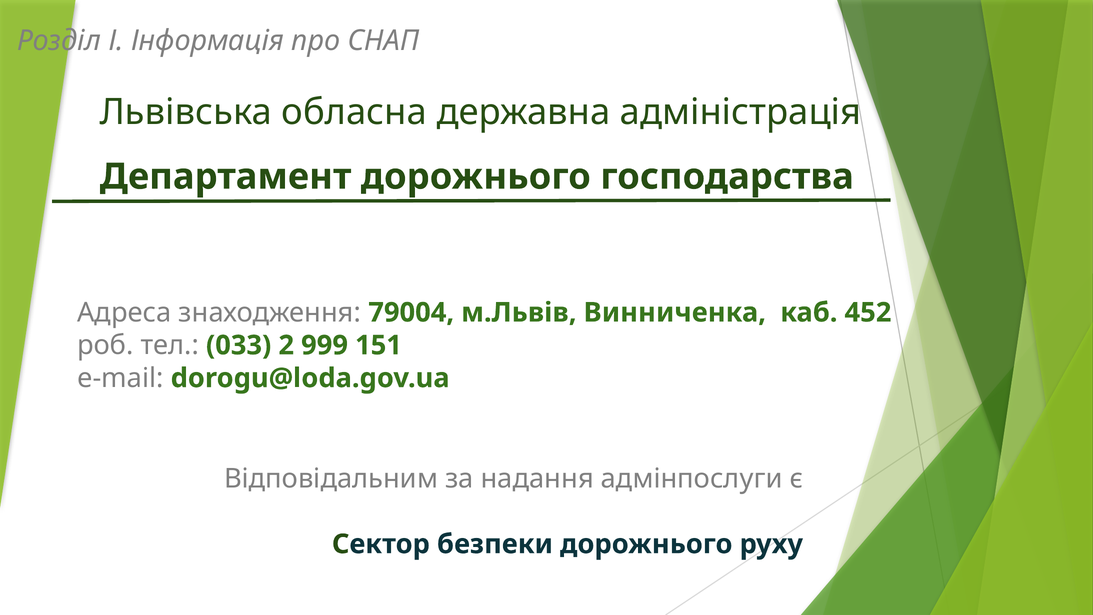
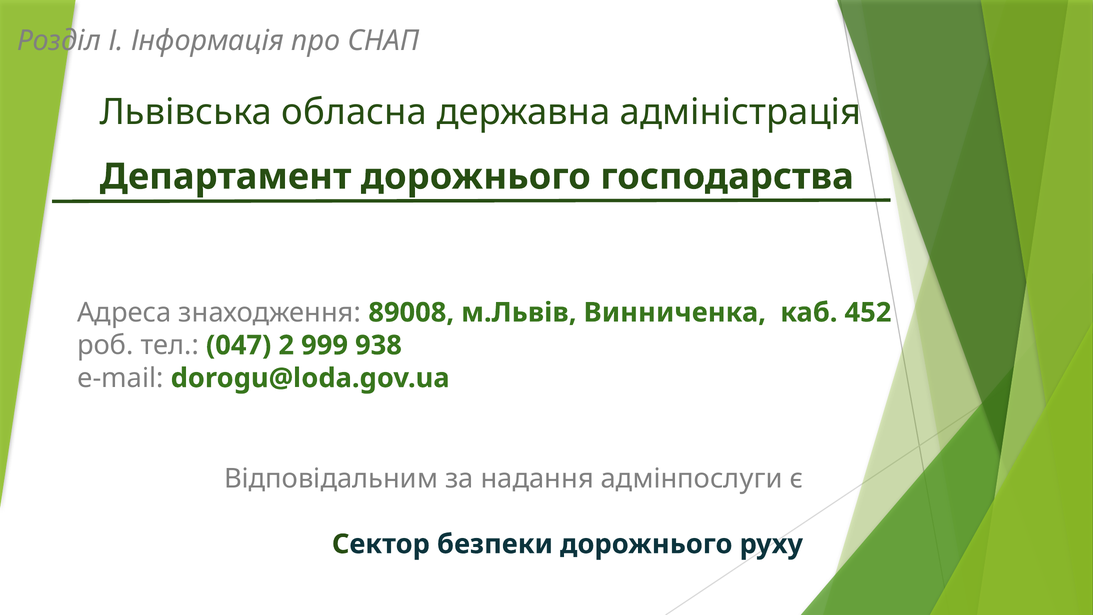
79004: 79004 -> 89008 (411, 312)
033: 033 -> 047 (239, 345)
151: 151 -> 938 (378, 345)
